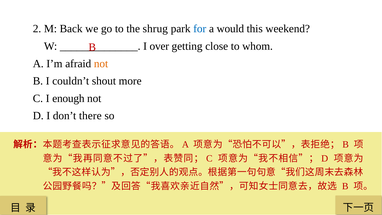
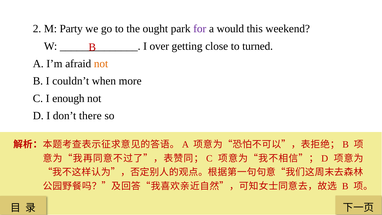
Back: Back -> Party (71, 29)
shrug: shrug -> ought (155, 29)
for colour: blue -> purple (200, 29)
whom: whom -> turned (258, 46)
shout: shout -> when (104, 81)
